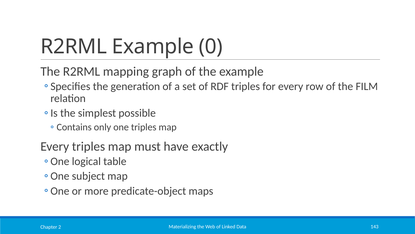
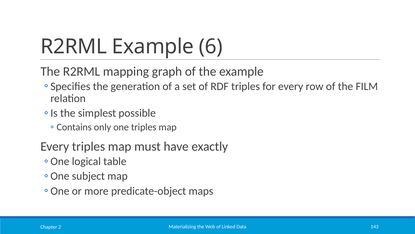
0: 0 -> 6 (211, 46)
